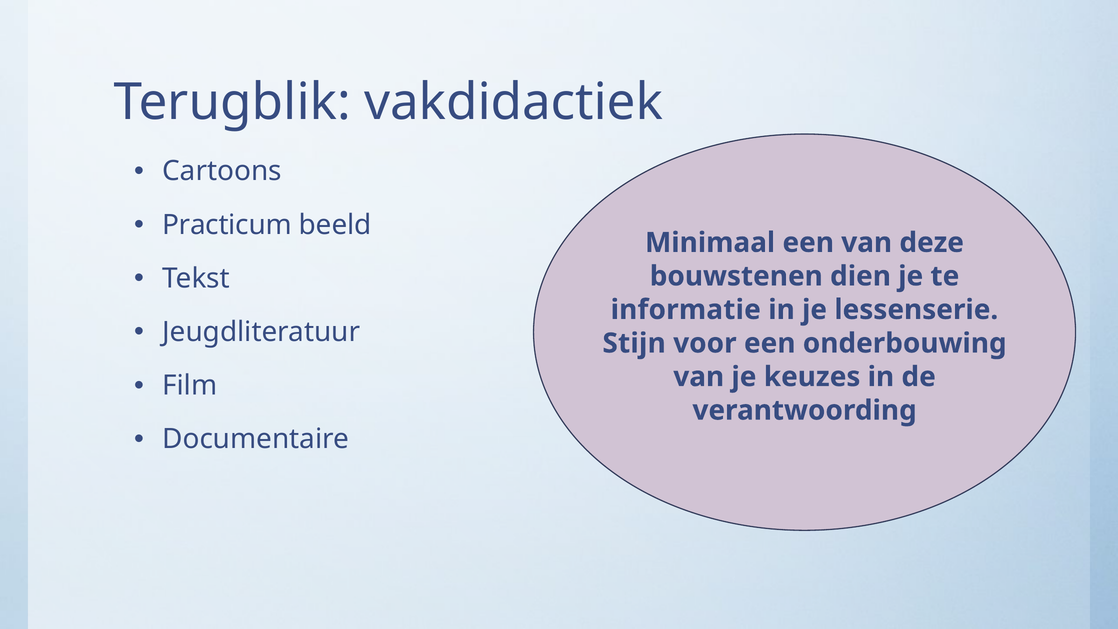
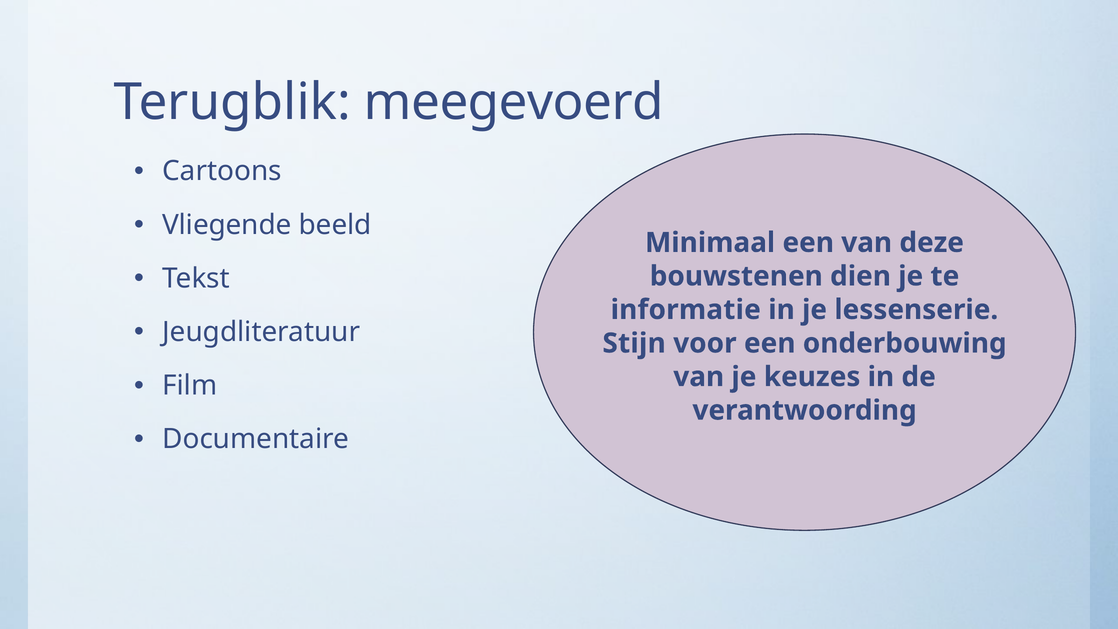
vakdidactiek: vakdidactiek -> meegevoerd (514, 102)
Practicum: Practicum -> Vliegende (227, 225)
